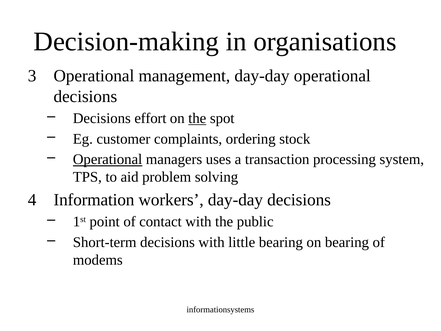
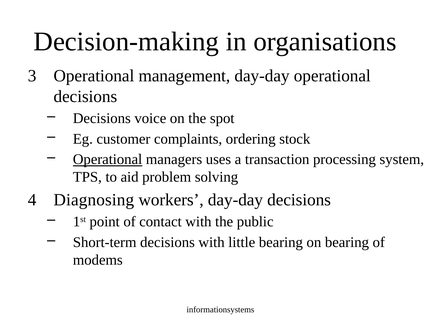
effort: effort -> voice (150, 118)
the underline: present -> none (197, 118)
Information: Information -> Diagnosing (94, 200)
